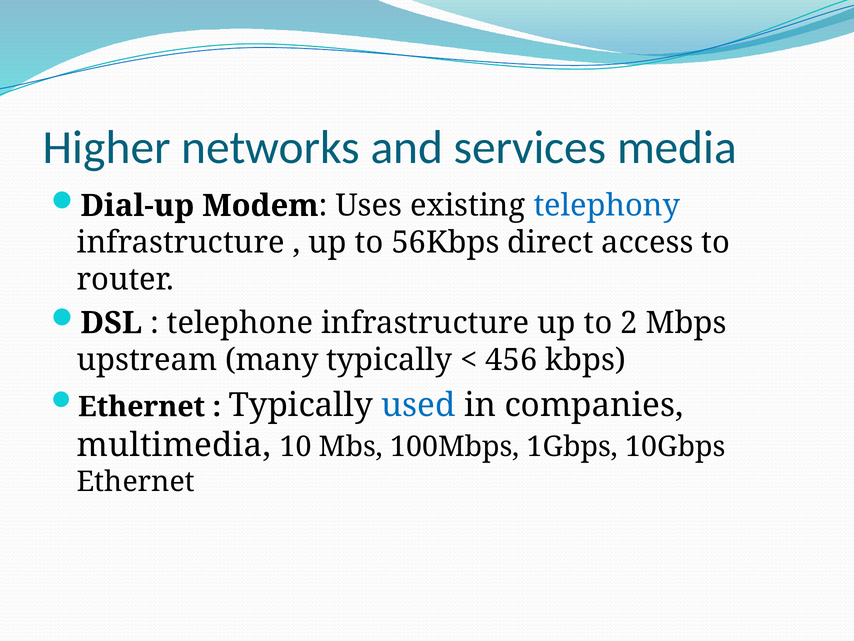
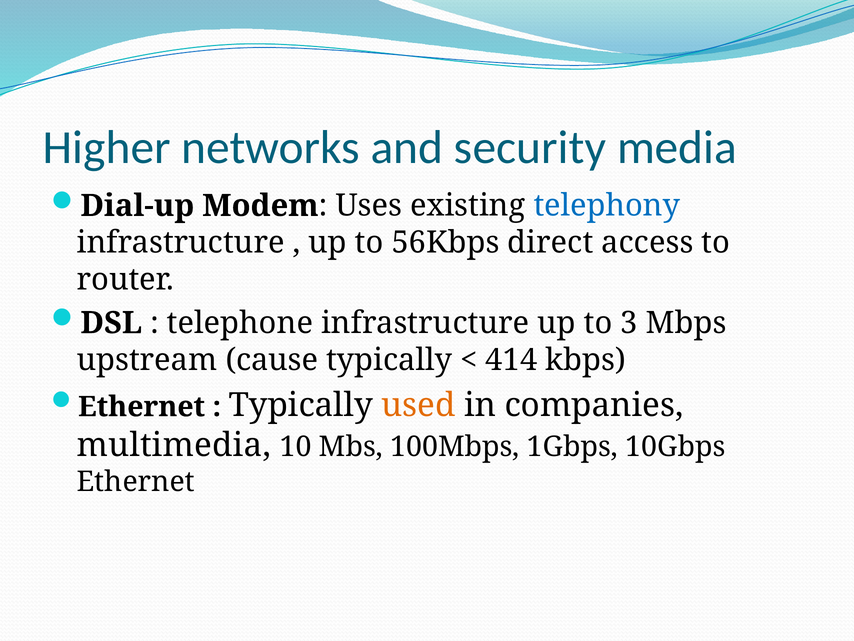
services: services -> security (530, 147)
2: 2 -> 3 (629, 323)
many: many -> cause (272, 360)
456: 456 -> 414 (511, 360)
used colour: blue -> orange (418, 405)
